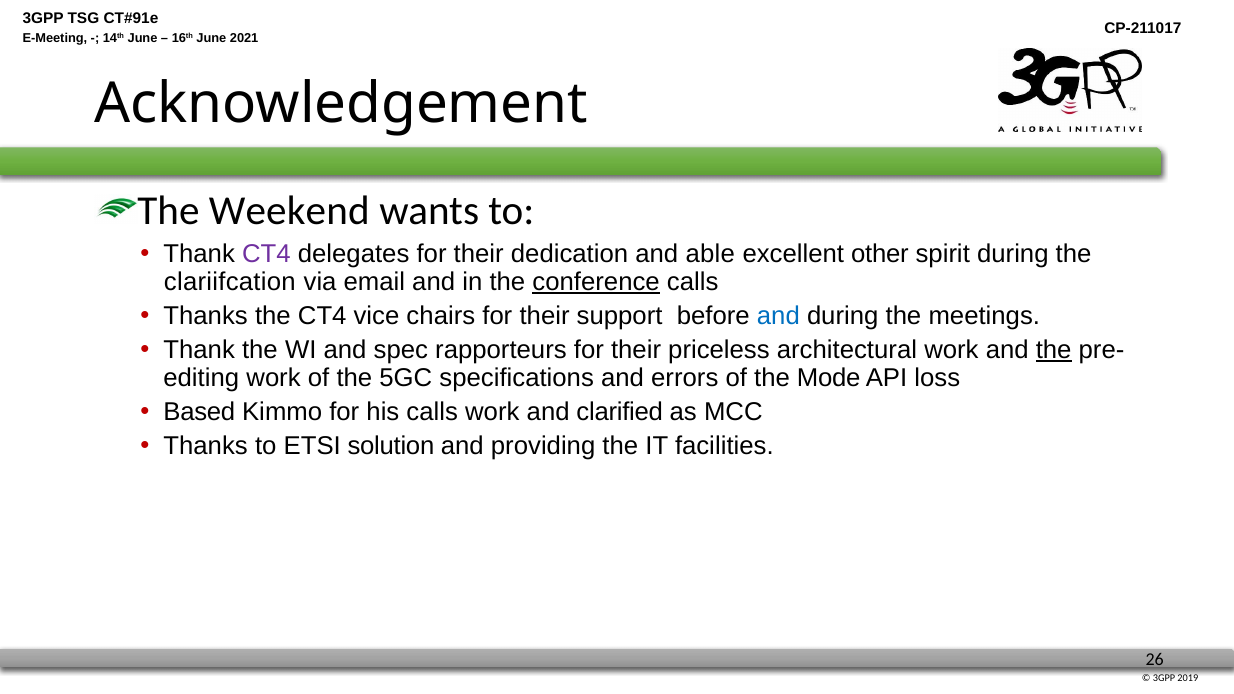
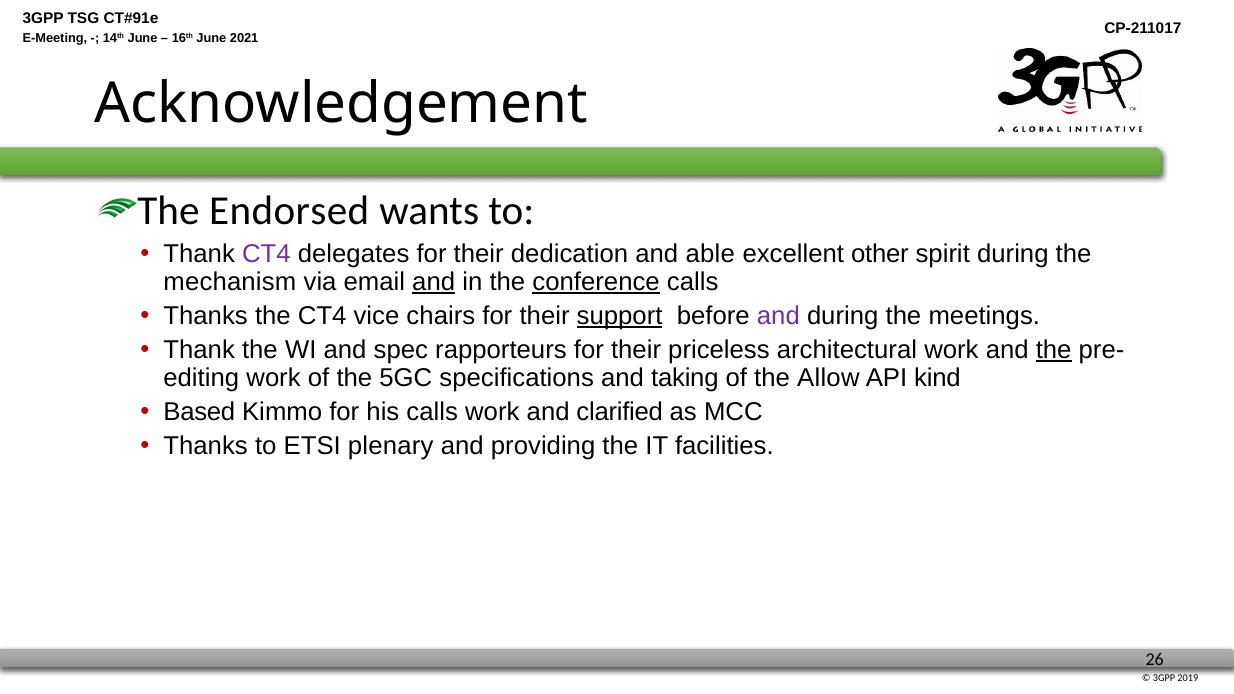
Weekend: Weekend -> Endorsed (289, 211)
clariifcation: clariifcation -> mechanism (230, 282)
and underline: none -> present (434, 282)
support underline: none -> present (620, 316)
and colour: blue -> purple (778, 316)
errors: errors -> taking (685, 378)
Mode: Mode -> Allow (828, 378)
loss: loss -> kind (937, 378)
solution: solution -> plenary (391, 446)
